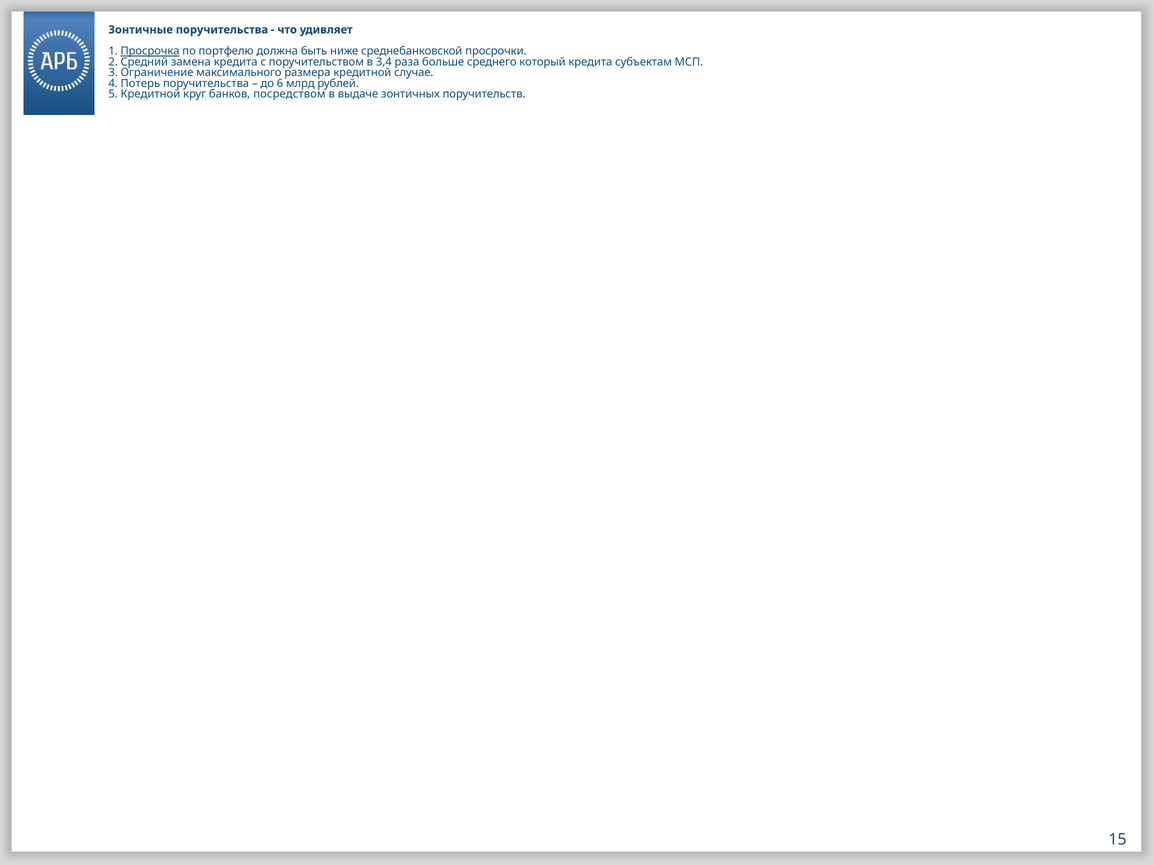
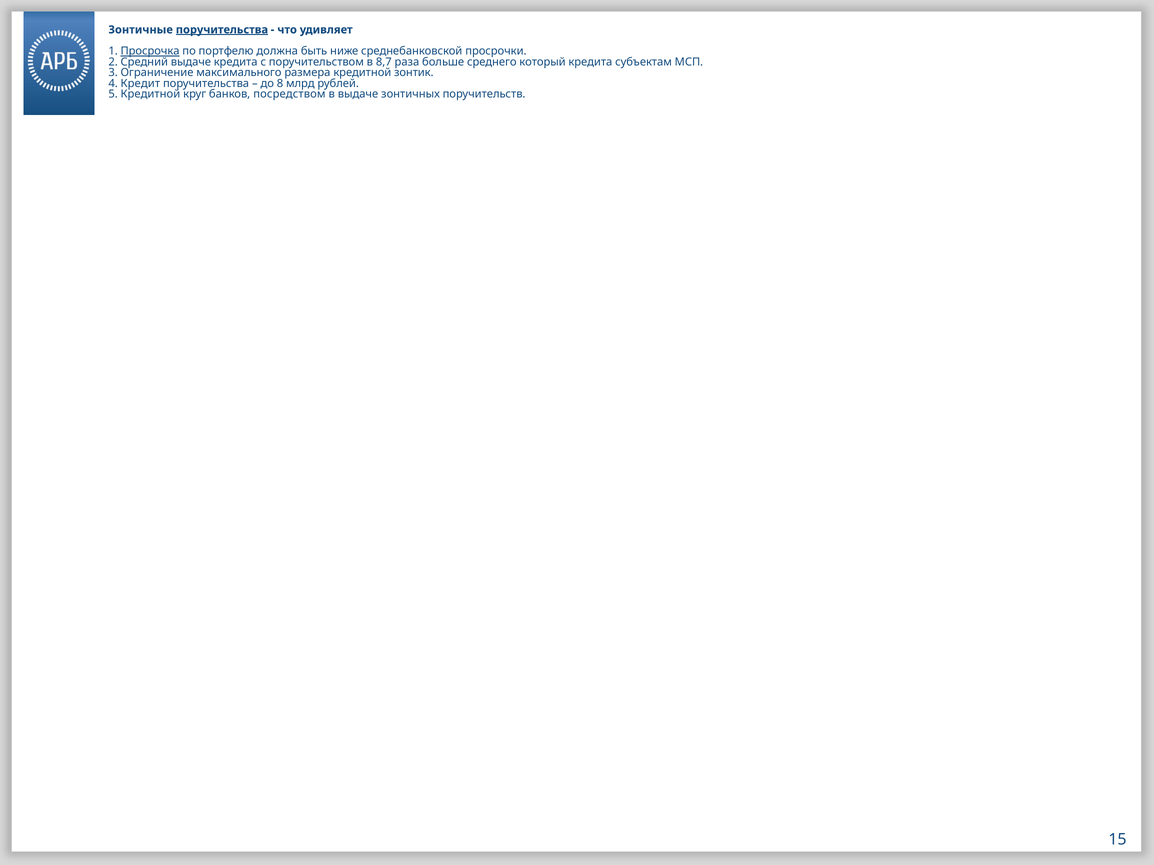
поручительства underline: none -> present (222, 30)
Средний замена: замена -> выдаче (191, 62)
3,4: 3,4 -> 8,7 (384, 62)
случае: случае -> зонтик (414, 73)
Потерь: Потерь -> Кредит (140, 84)
6: 6 -> 8 (280, 84)
